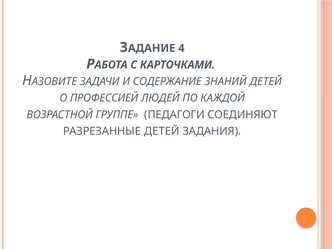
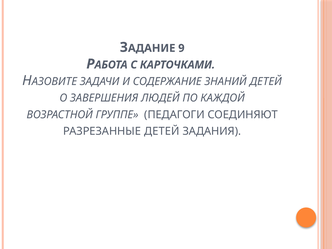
4: 4 -> 9 (181, 48)
ПРОФЕССИЕЙ: ПРОФЕССИЕЙ -> ЗАВЕРШЕНИЯ (104, 98)
